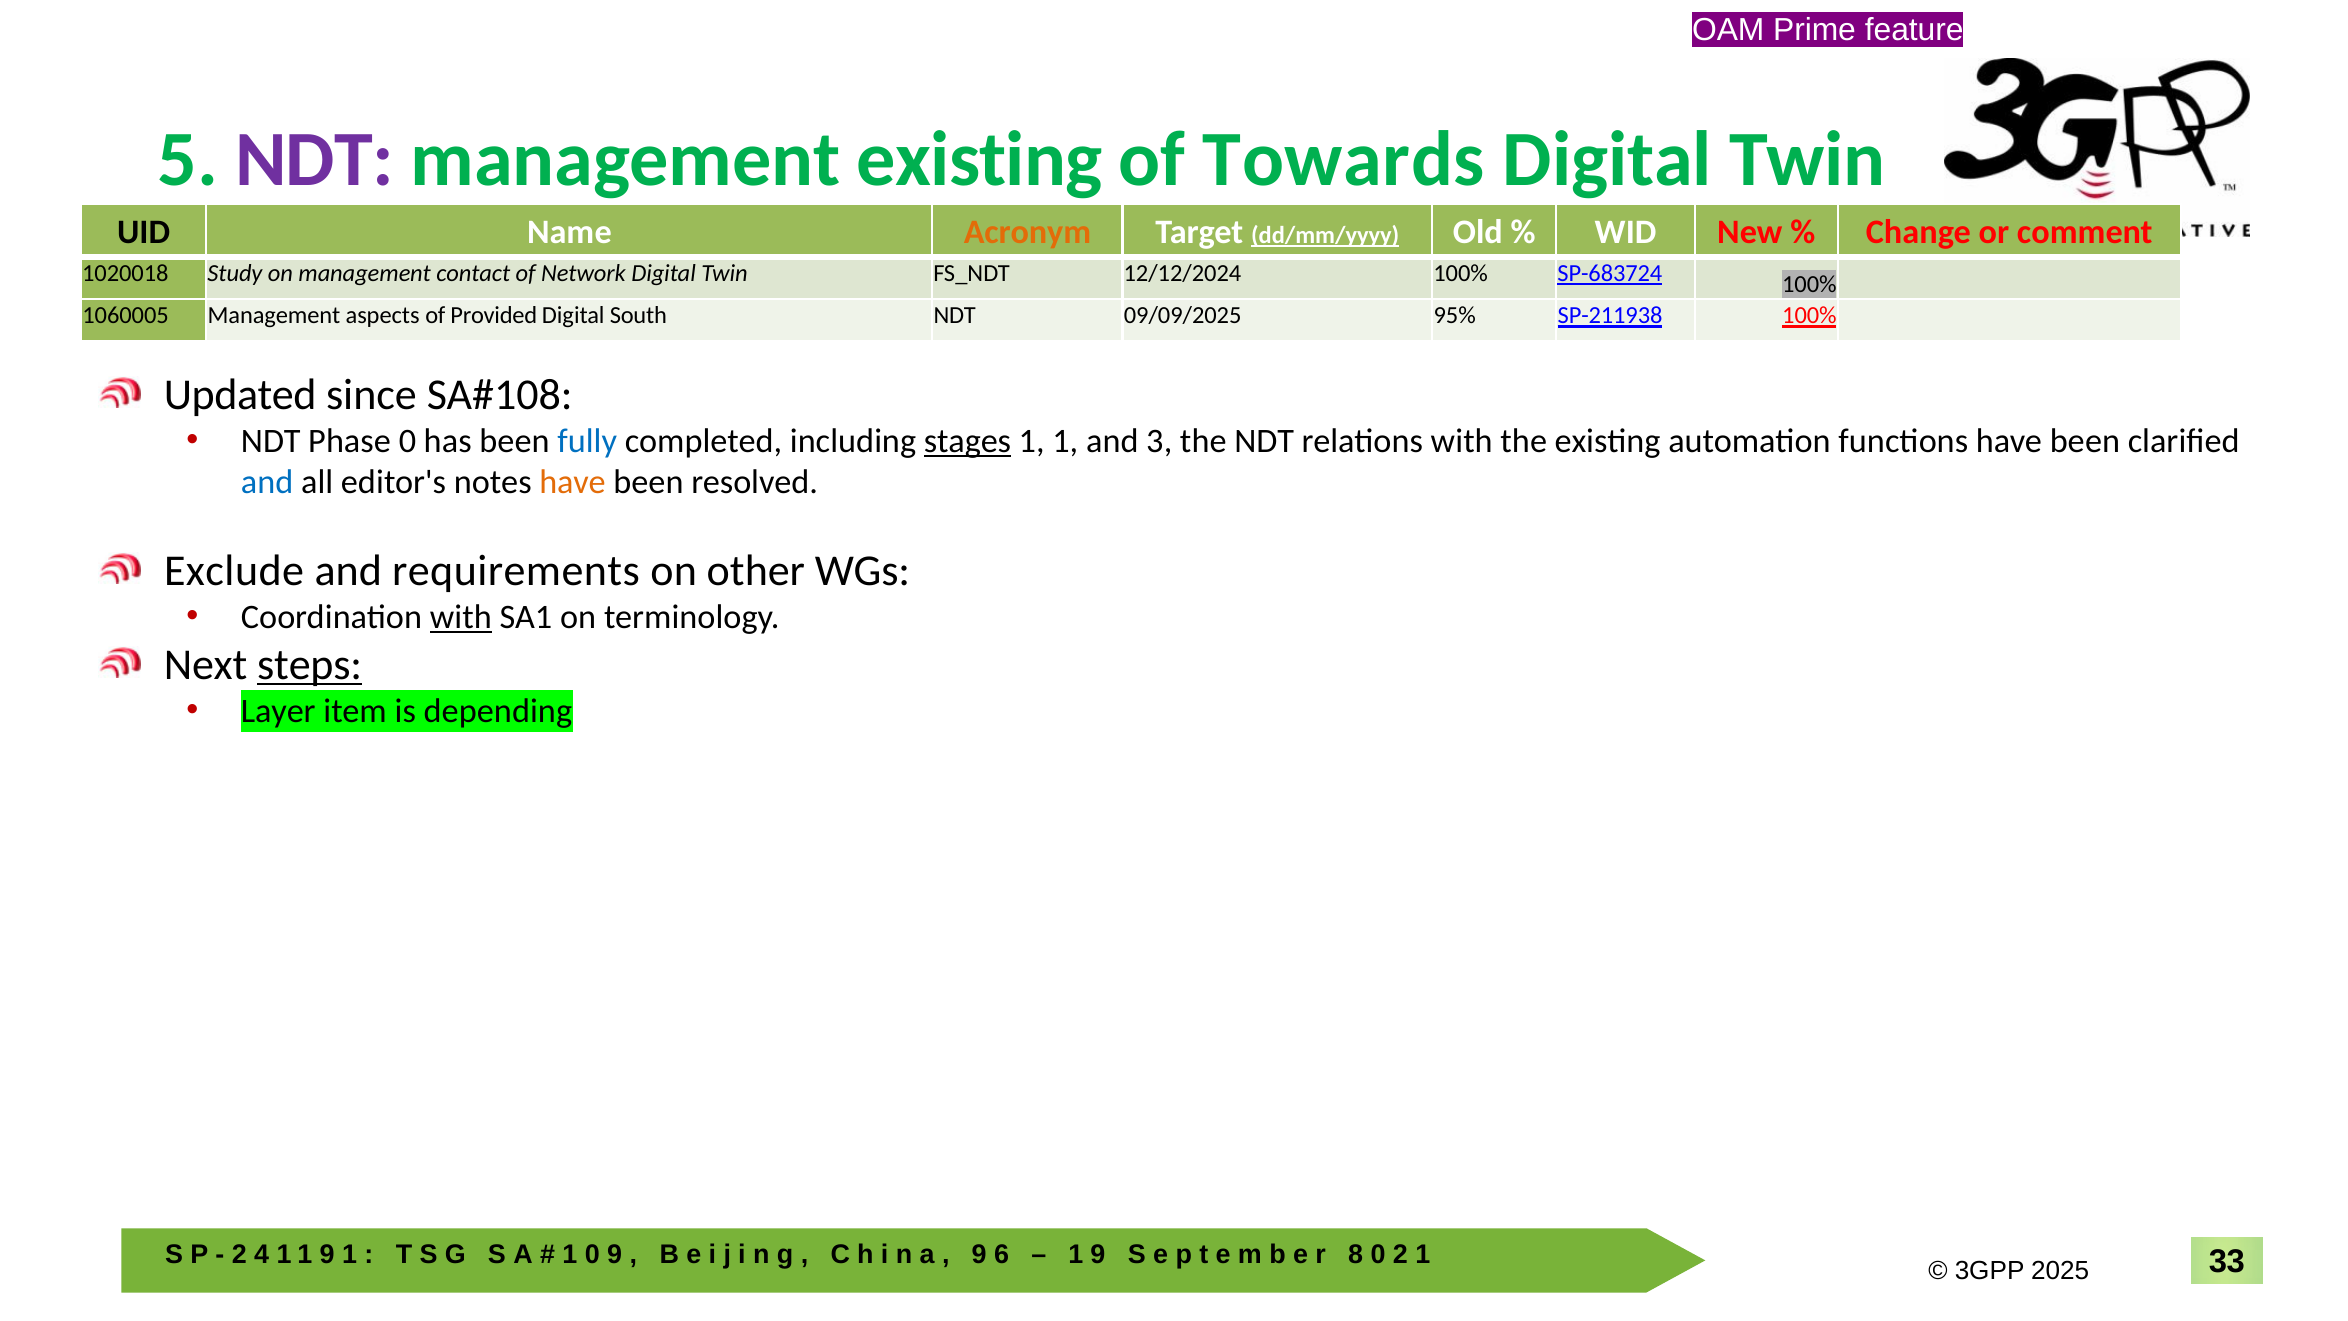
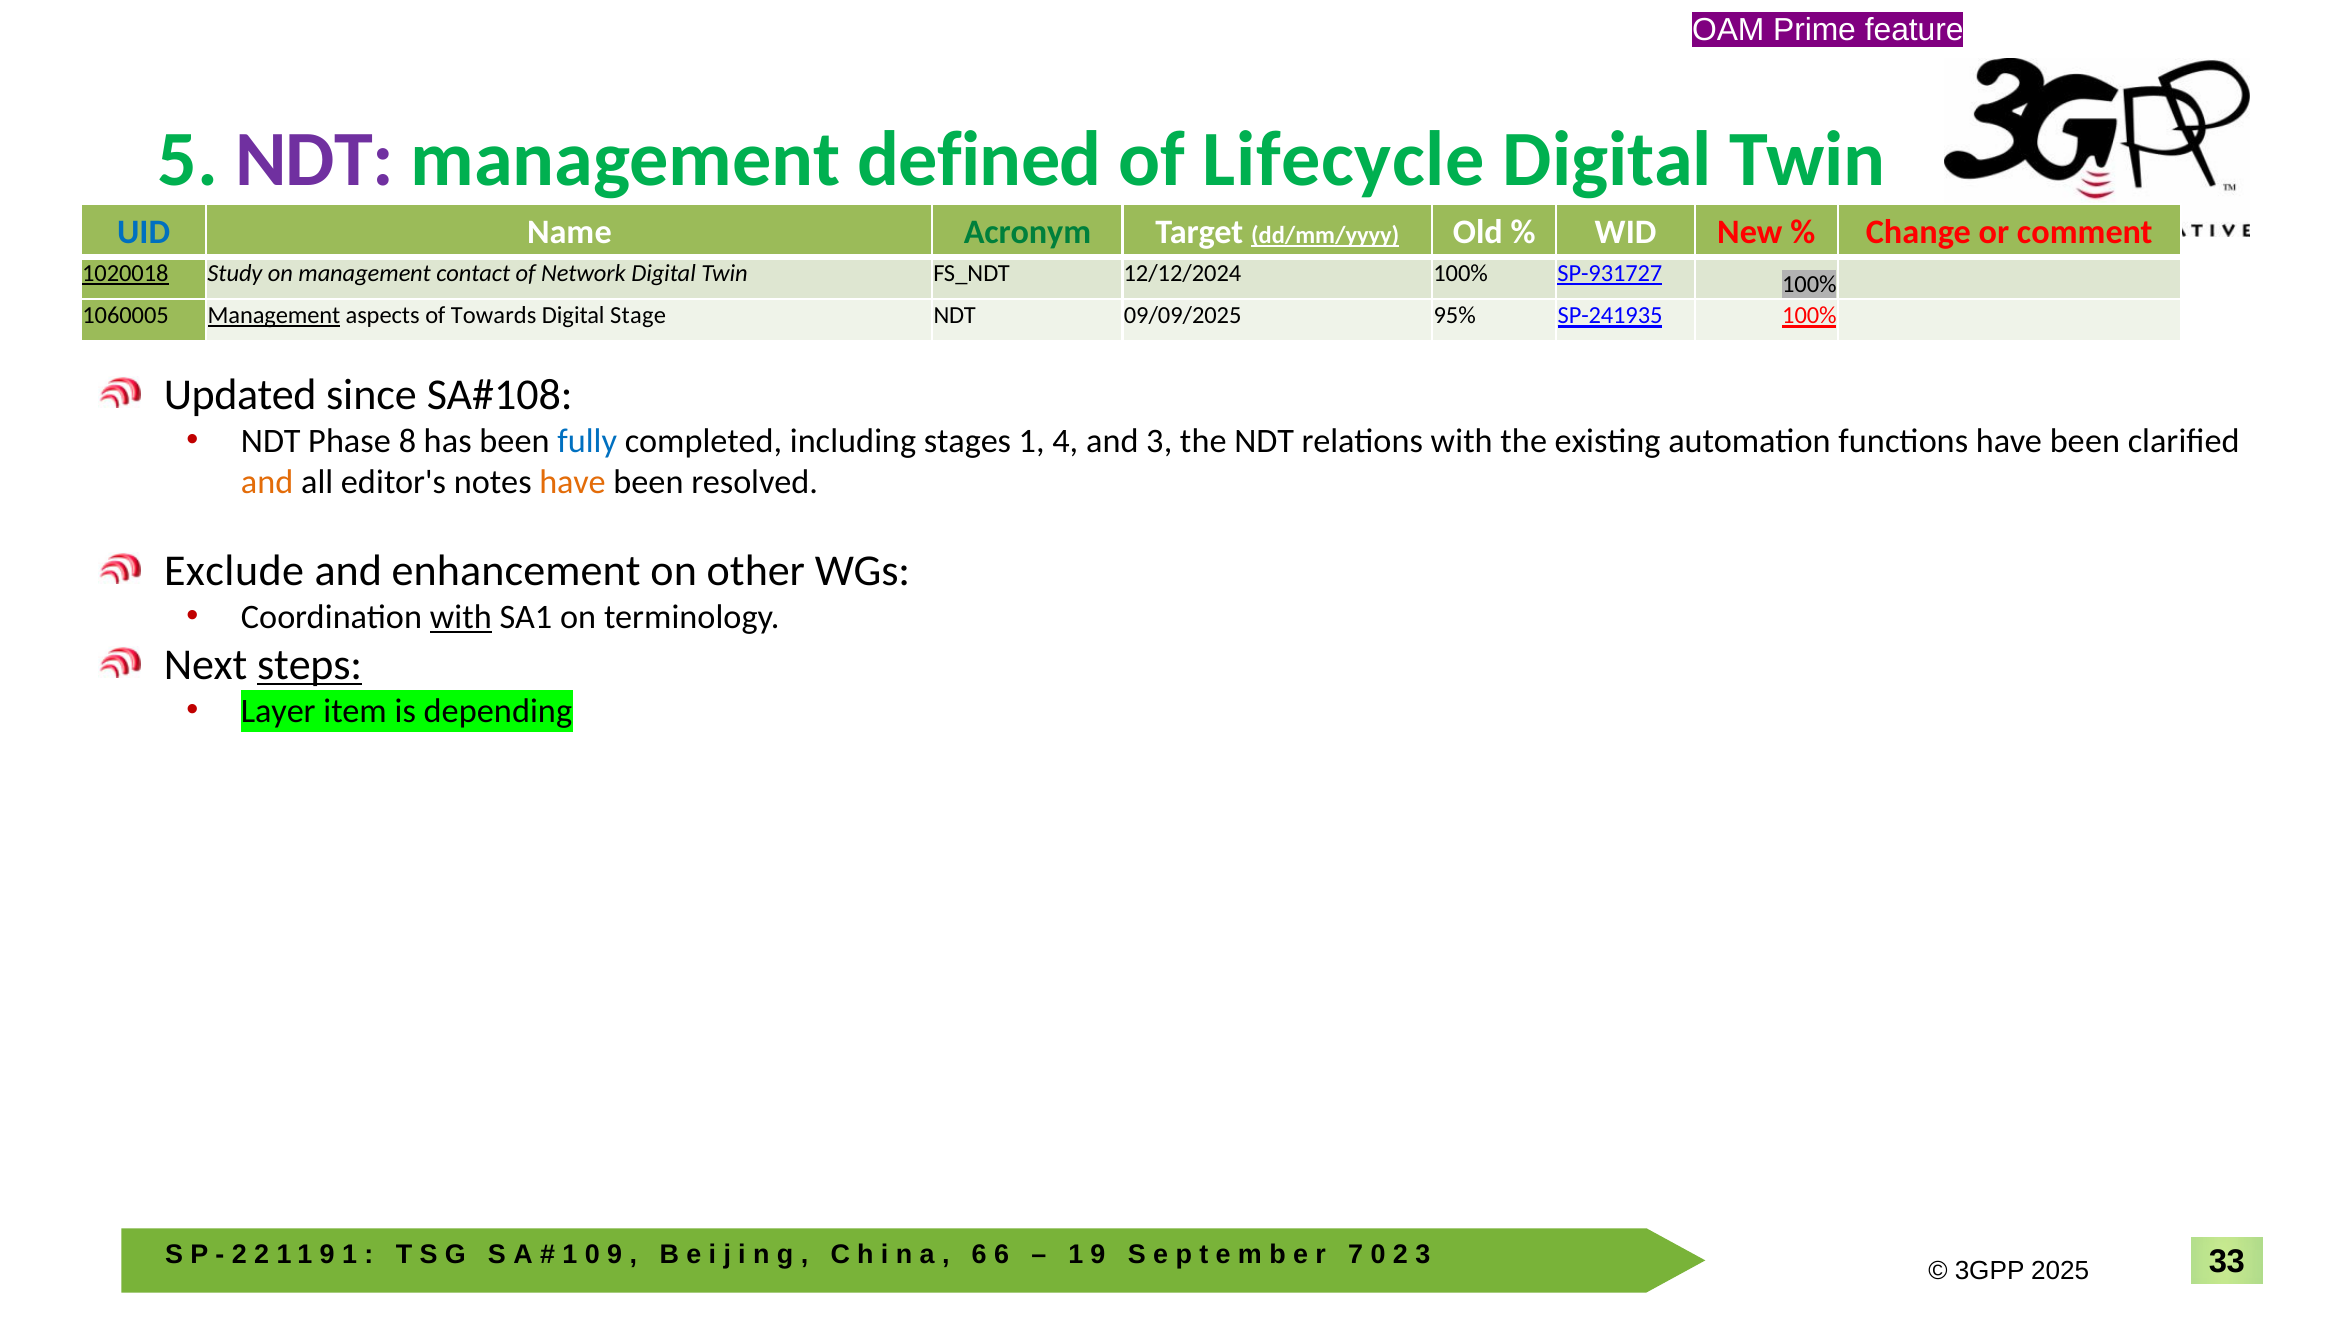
management existing: existing -> defined (980, 159)
Towards: Towards -> Lifecycle (1344, 159)
UID colour: black -> blue (144, 232)
Acronym colour: orange -> green (1027, 232)
1020018 underline: none -> present (125, 273)
SP-683724: SP-683724 -> SP-931727 (1610, 273)
Management underline: none -> present (274, 316)
Provided: Provided -> Towards (494, 316)
South: South -> Stage (638, 316)
SP-211938: SP-211938 -> SP-241935 (1610, 316)
Phase 0: 0 -> 8 (407, 441)
stages underline: present -> none (967, 441)
1 1: 1 -> 4 (1065, 441)
and colour: blue -> orange (267, 482)
requirements: requirements -> enhancement (516, 571)
2 4: 4 -> 2 (262, 1254)
9: 9 -> 6 (979, 1254)
8: 8 -> 7 (1356, 1254)
2 1: 1 -> 3 (1423, 1254)
